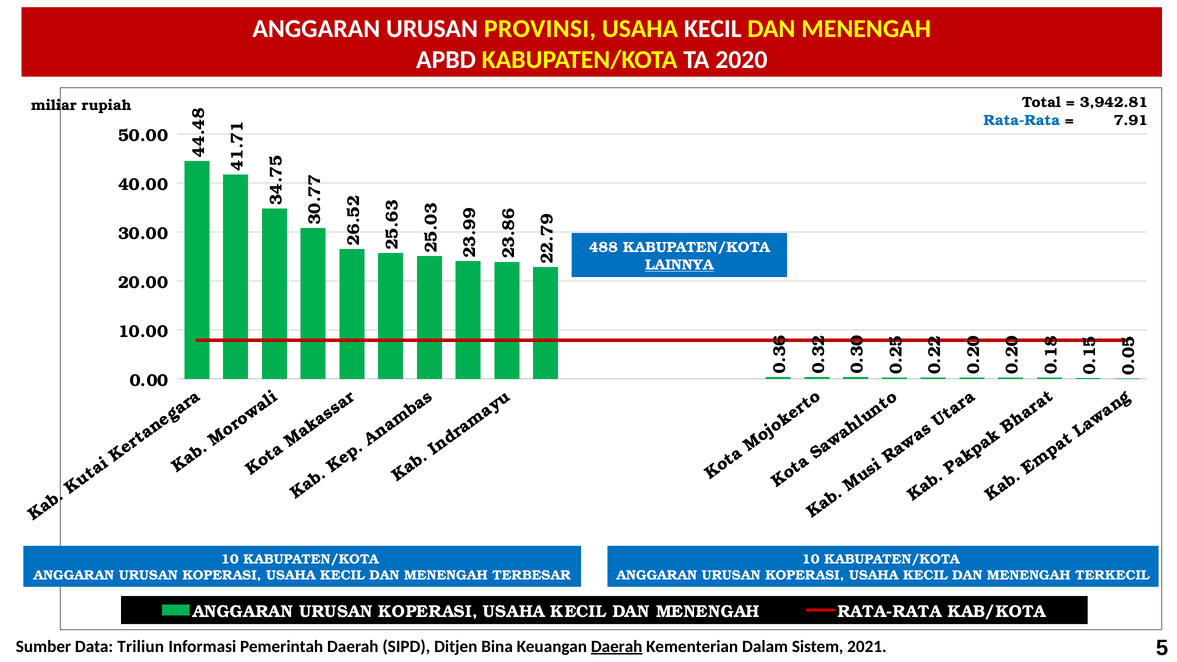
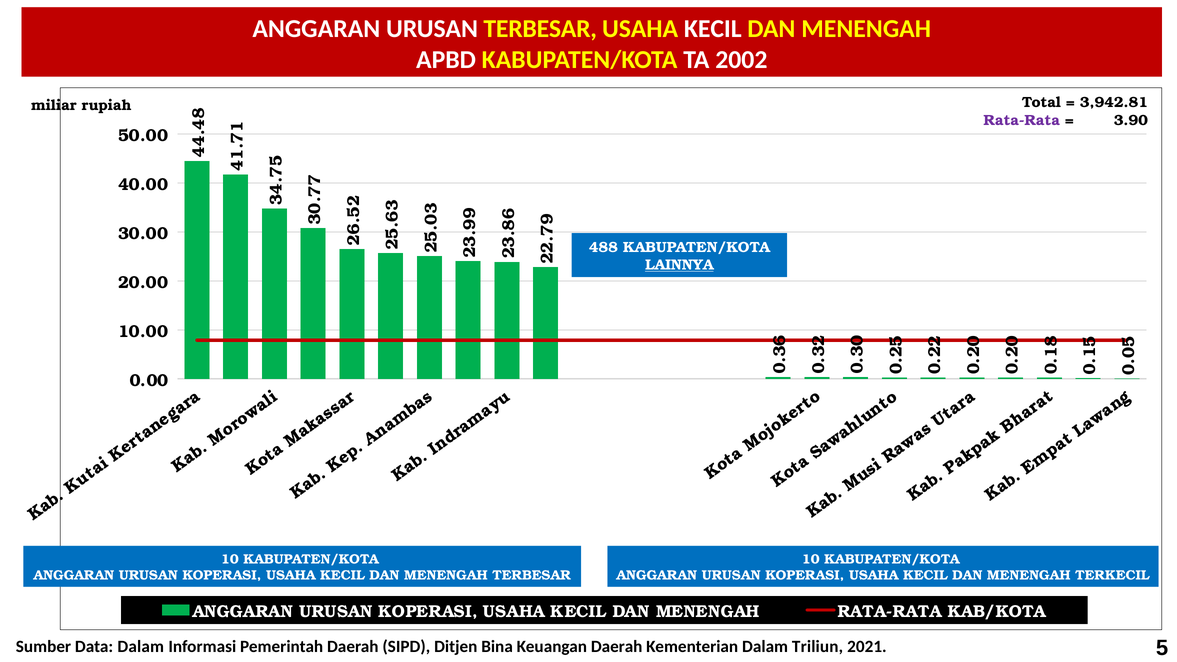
URUSAN PROVINSI: PROVINSI -> TERBESAR (540, 29)
2020: 2020 -> 2002 (741, 60)
Rata-Rata colour: blue -> purple (1022, 120)
7.91: 7.91 -> 3.90 (1131, 120)
Data Triliun: Triliun -> Dalam (141, 646)
Daerah underline: present -> none (617, 646)
Sistem: Sistem -> Triliun (818, 646)
